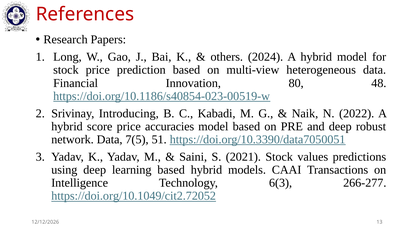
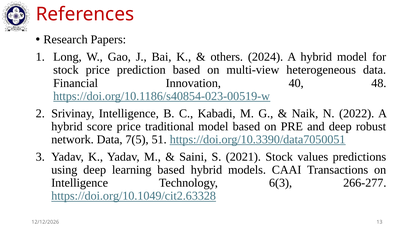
80: 80 -> 40 (296, 83)
Srivinay Introducing: Introducing -> Intelligence (129, 113)
accuracies: accuracies -> traditional (170, 126)
https://doi.org/10.1049/cit2.72052: https://doi.org/10.1049/cit2.72052 -> https://doi.org/10.1049/cit2.63328 (134, 196)
